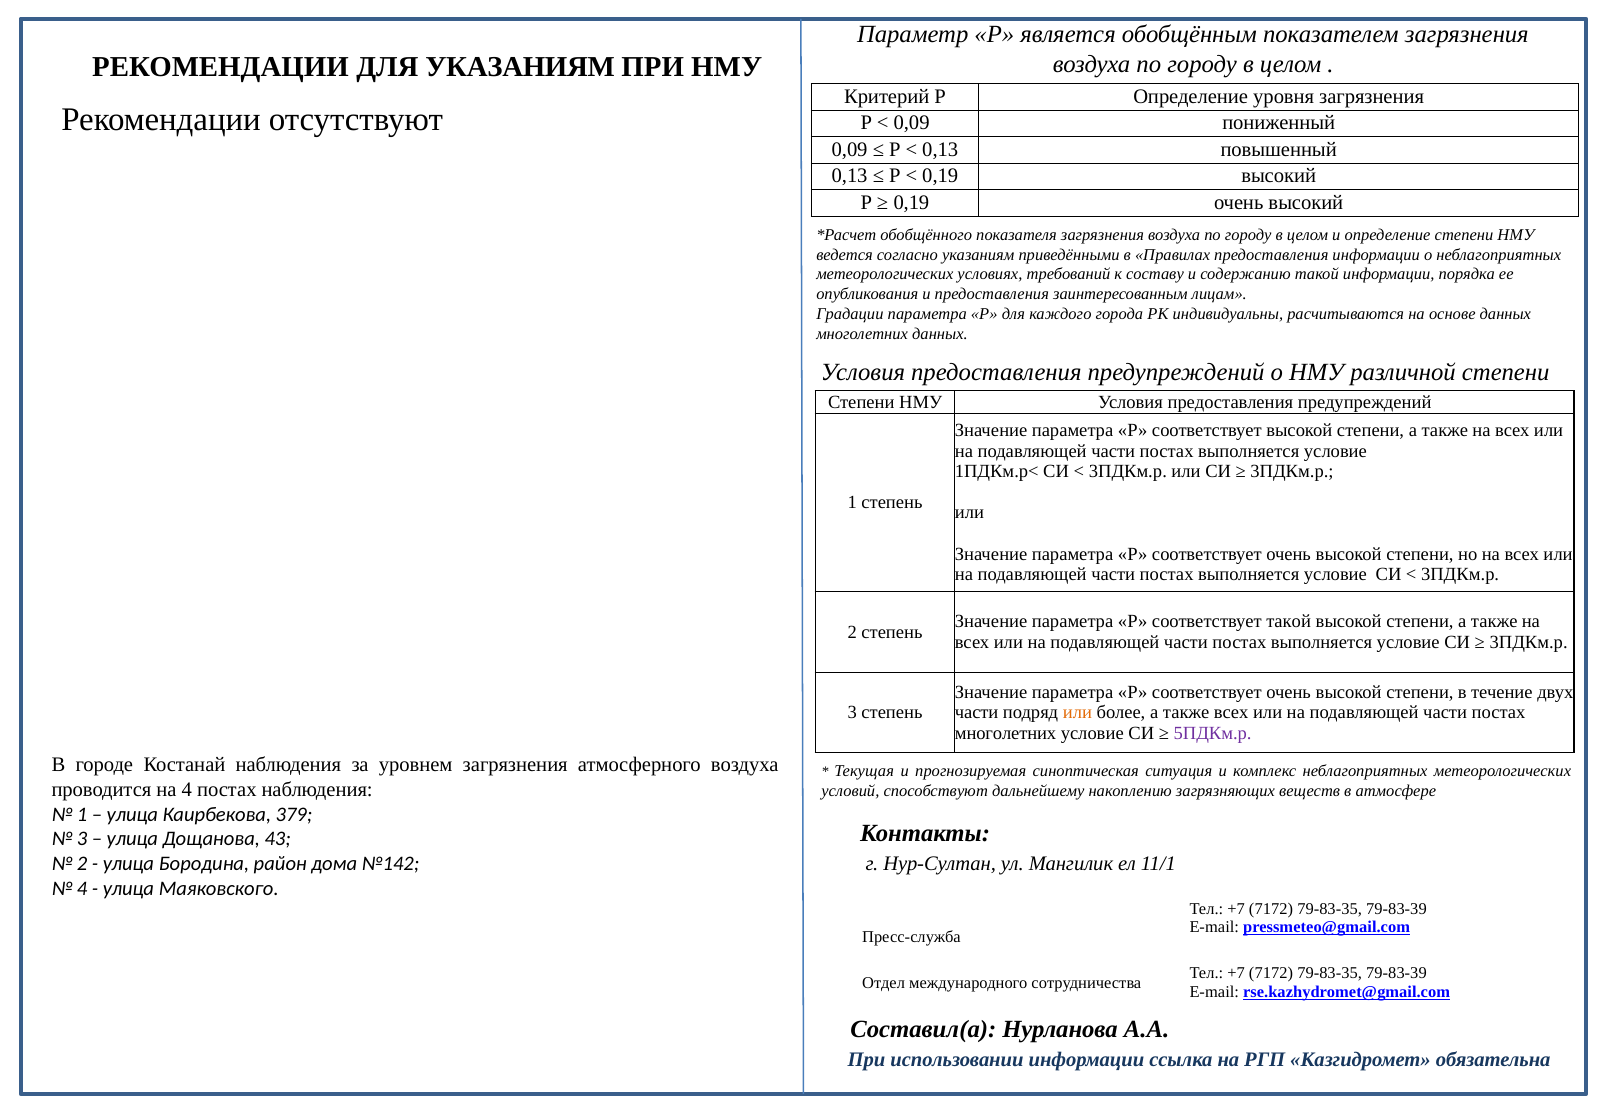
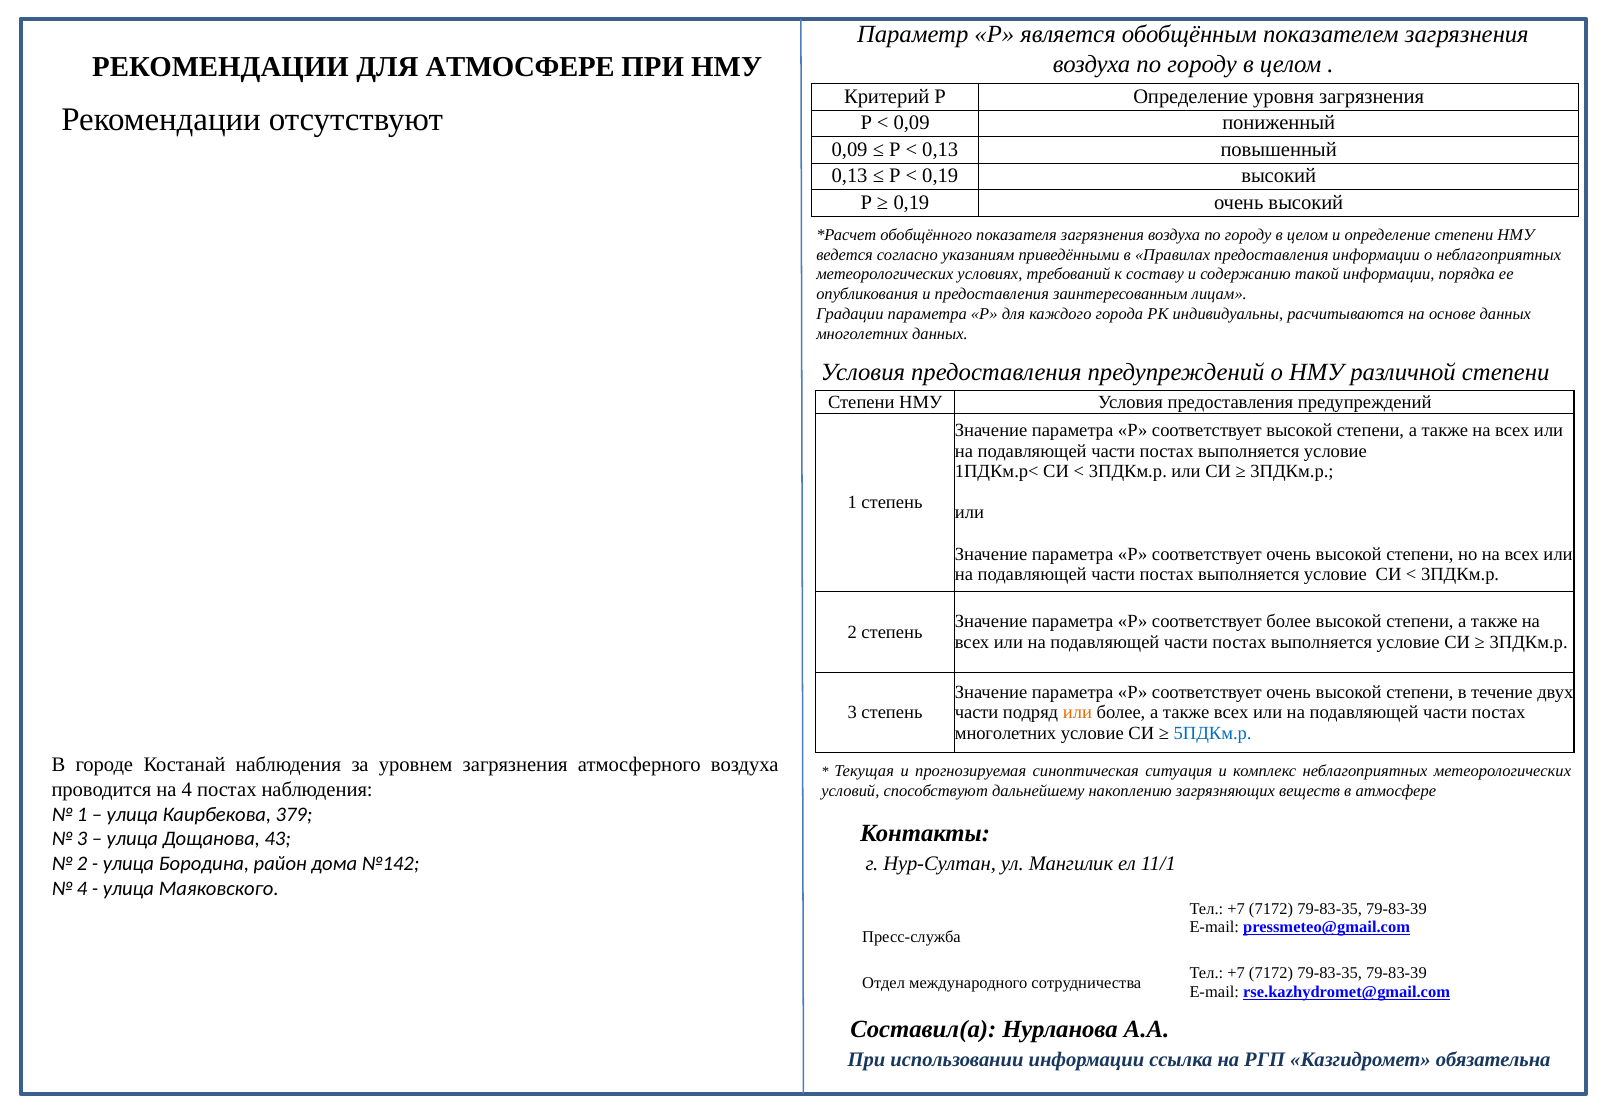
ДЛЯ УКАЗАНИЯМ: УКАЗАНИЯМ -> АТМОСФЕРЕ (520, 67)
соответствует такой: такой -> более (1289, 622)
5ПДКм.р colour: purple -> blue (1213, 733)
